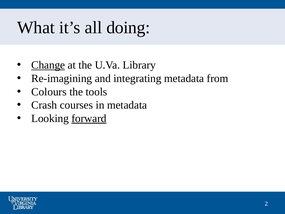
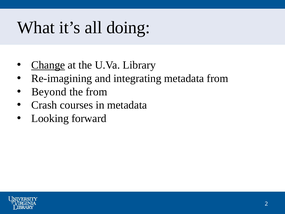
Colours: Colours -> Beyond (49, 92)
the tools: tools -> from (96, 92)
forward underline: present -> none (89, 118)
